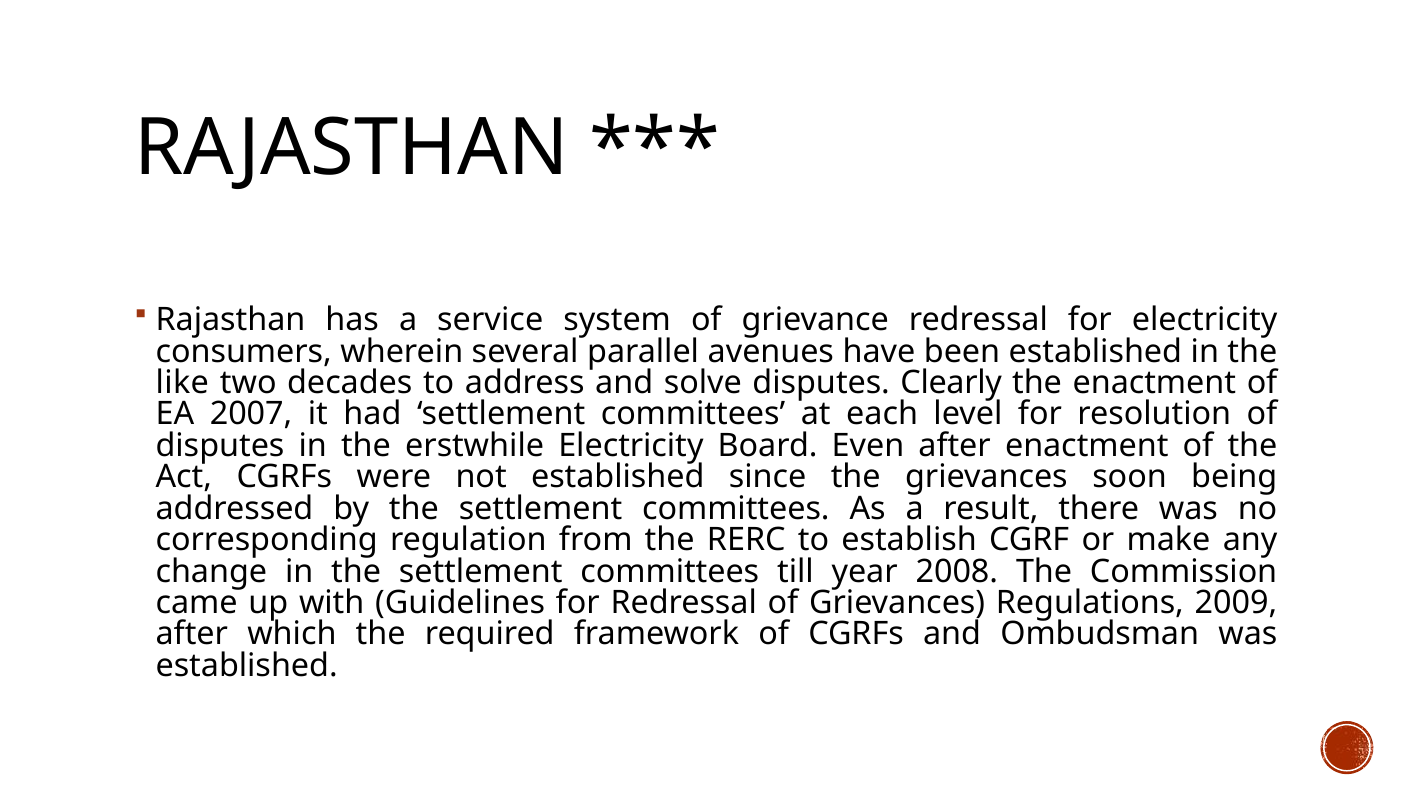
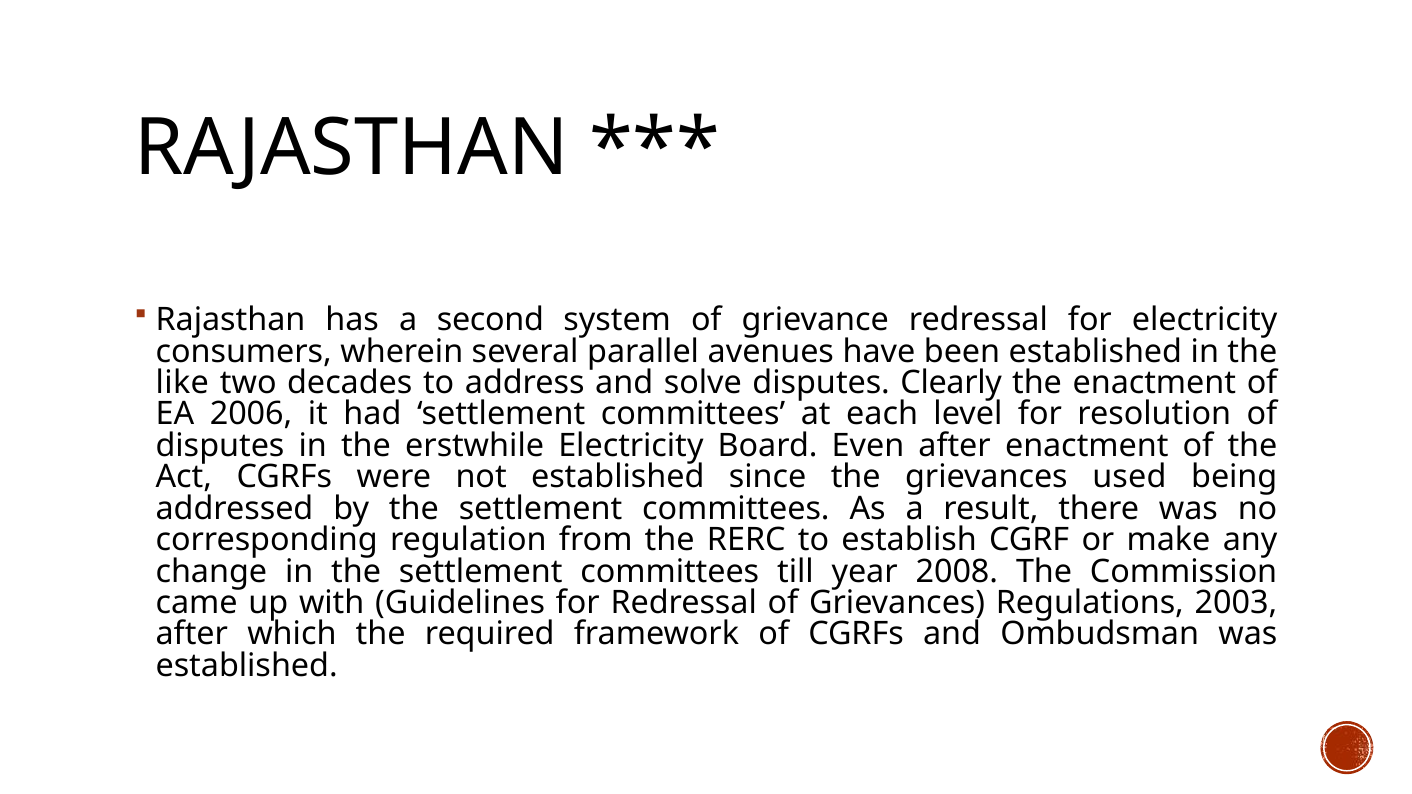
service: service -> second (490, 320)
2007: 2007 -> 2006 (251, 414)
soon: soon -> used (1129, 477)
2009: 2009 -> 2003 (1236, 603)
